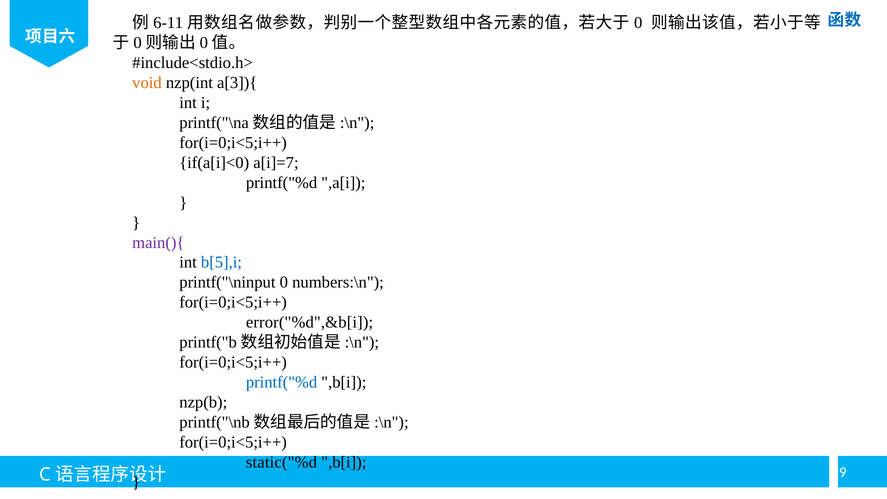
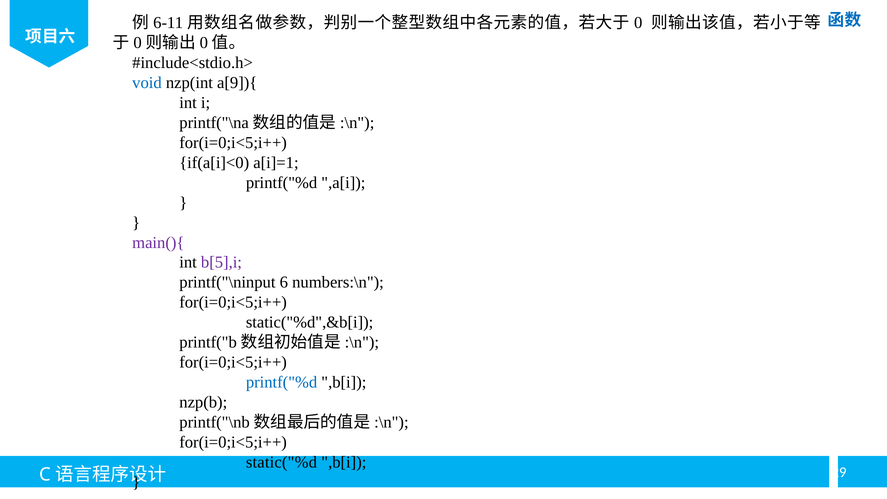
void colour: orange -> blue (147, 83)
a[3]){: a[3]){ -> a[9]){ (237, 83)
a[i]=7: a[i]=7 -> a[i]=1 (276, 163)
b[5],i colour: blue -> purple (221, 262)
printf("\ninput 0: 0 -> 6 (284, 282)
error("%d",&b[i: error("%d",&b[i -> static("%d",&b[i (310, 322)
